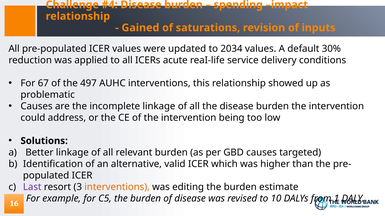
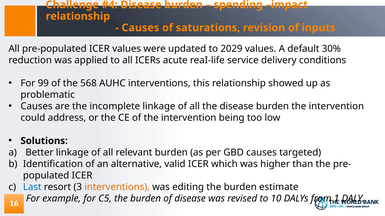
Gained: Gained -> Causes (140, 28)
2034: 2034 -> 2029 (231, 49)
67: 67 -> 99 (43, 83)
497: 497 -> 568 (88, 83)
Last colour: purple -> blue (32, 187)
